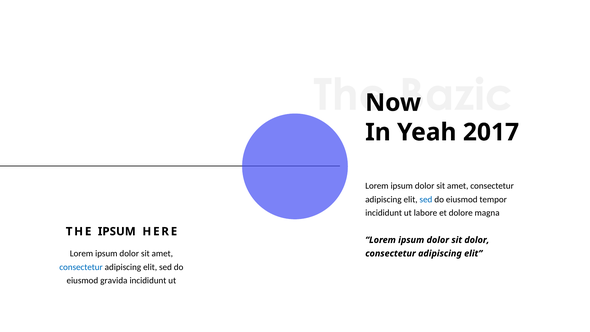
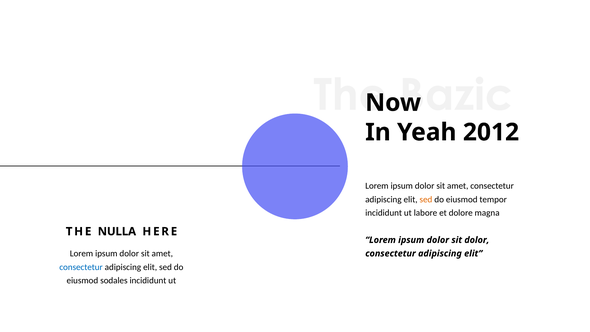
2017: 2017 -> 2012 (491, 132)
sed colour: blue -> orange (426, 199)
THE IPSUM: IPSUM -> NULLA (117, 231)
gravida: gravida -> sodales (114, 281)
